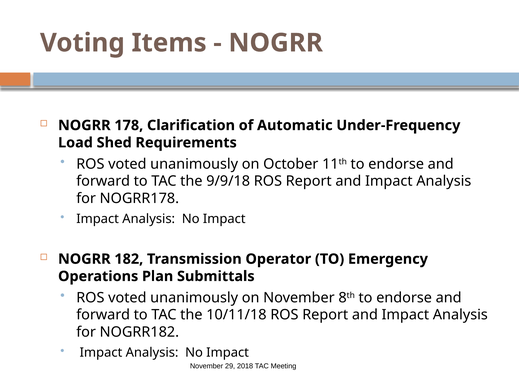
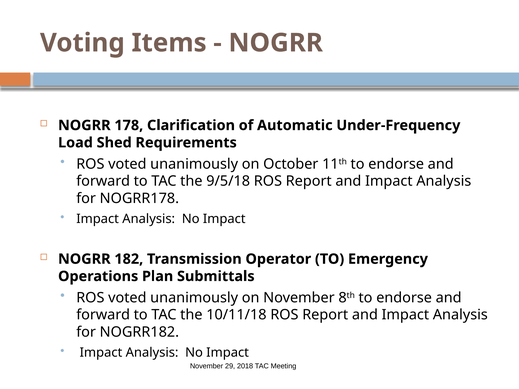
9/9/18: 9/9/18 -> 9/5/18 (228, 181)
